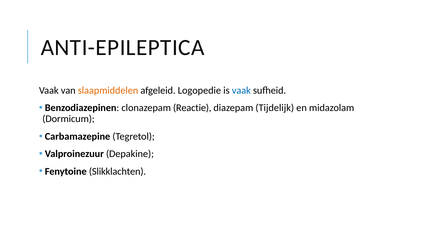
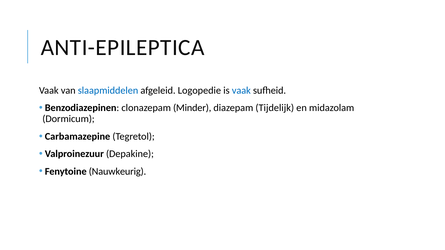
slaapmiddelen colour: orange -> blue (108, 91)
Reactie: Reactie -> Minder (192, 108)
Slikklachten: Slikklachten -> Nauwkeurig (118, 172)
